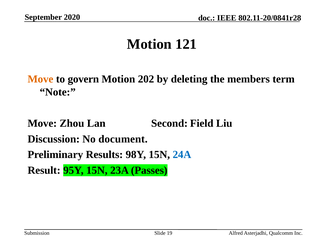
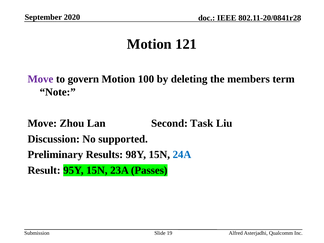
Move colour: orange -> purple (40, 79)
202: 202 -> 100 (146, 79)
Field: Field -> Task (202, 123)
document: document -> supported (123, 139)
